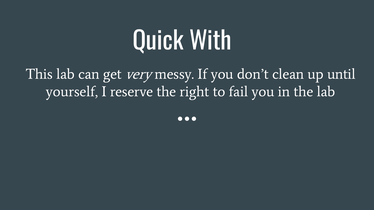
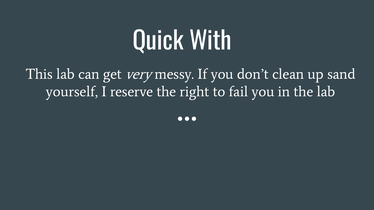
until: until -> sand (341, 74)
